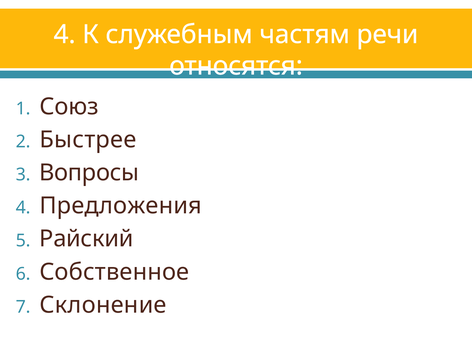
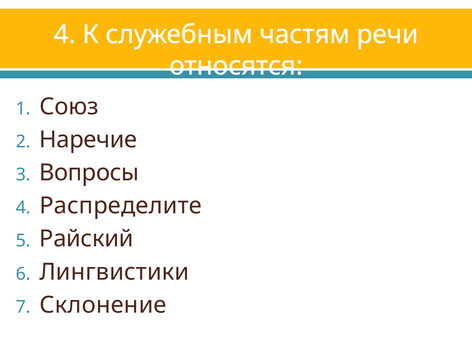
Быстрее: Быстрее -> Наречие (88, 140)
Предложения: Предложения -> Распределите (121, 206)
Собственное: Собственное -> Лингвистики (114, 272)
